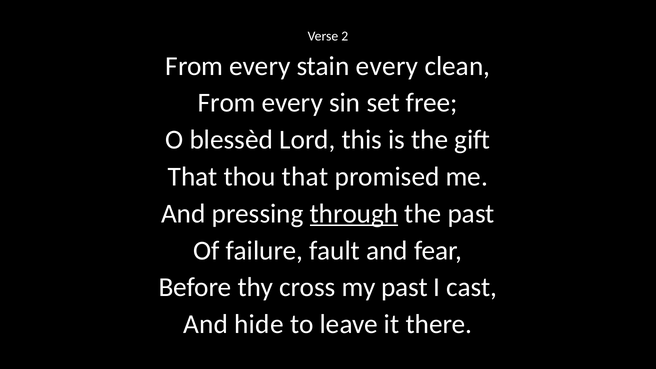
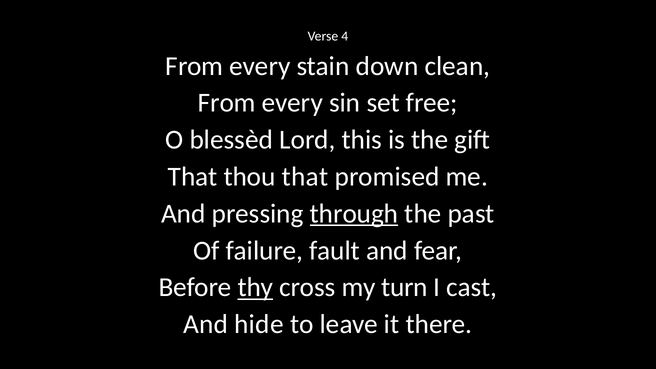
2: 2 -> 4 (345, 36)
stain every: every -> down (387, 66)
thy underline: none -> present (256, 287)
my past: past -> turn (404, 287)
